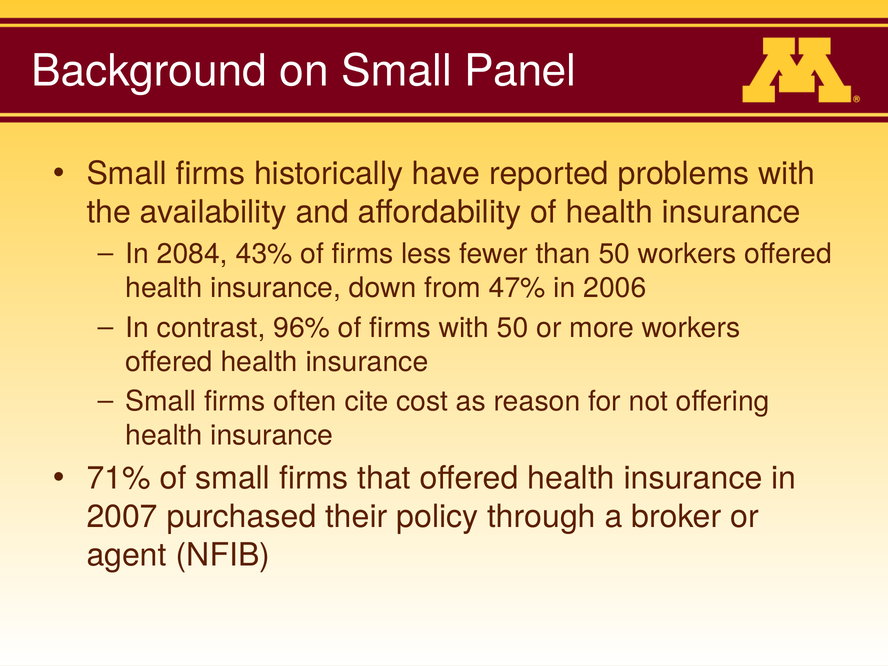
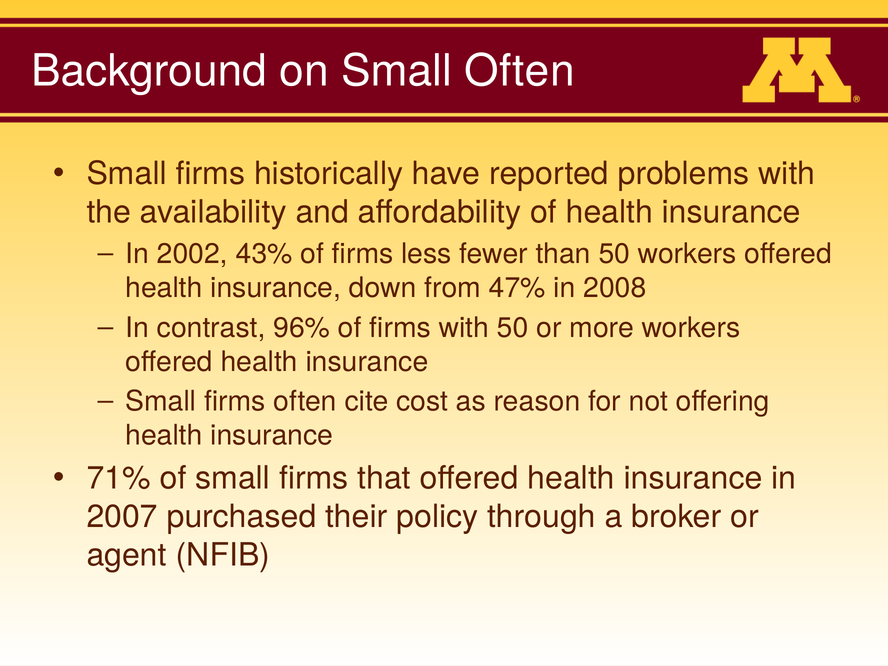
Small Panel: Panel -> Often (520, 71)
2084: 2084 -> 2002 (192, 254)
2006: 2006 -> 2008 (615, 288)
